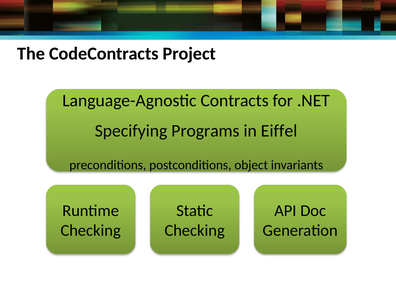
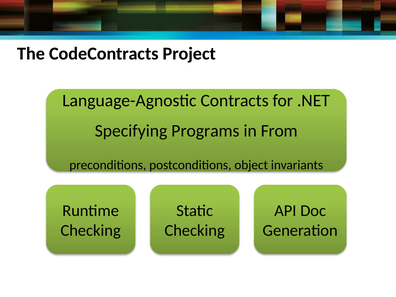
Eiffel: Eiffel -> From (279, 131)
